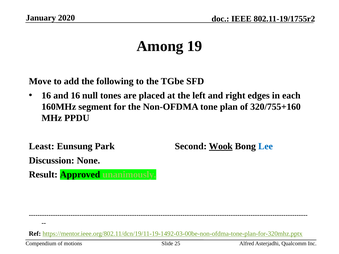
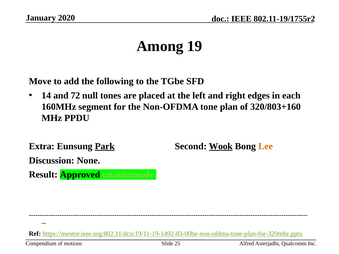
16: 16 -> 14 (46, 96)
and 16: 16 -> 72 (75, 96)
320/755+160: 320/755+160 -> 320/803+160 (276, 107)
Least: Least -> Extra (42, 146)
Park underline: none -> present (105, 146)
Lee colour: blue -> orange (266, 146)
